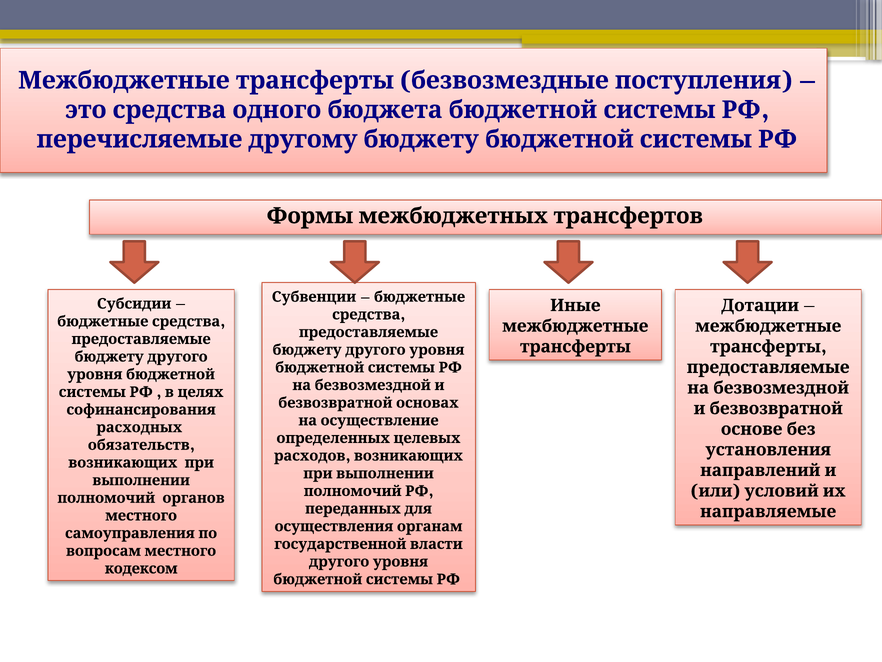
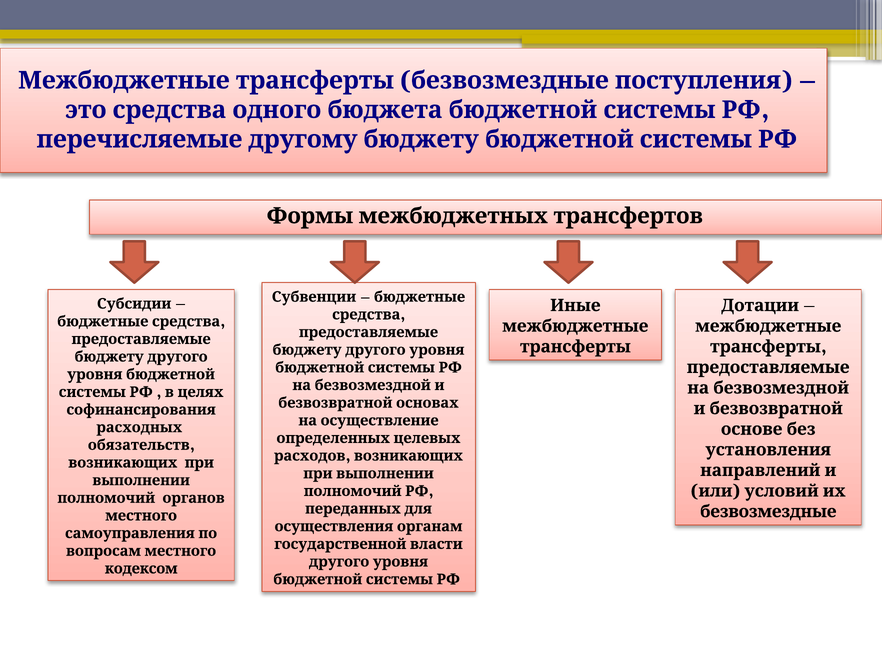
направляемые: направляемые -> безвозмездные (768, 511)
